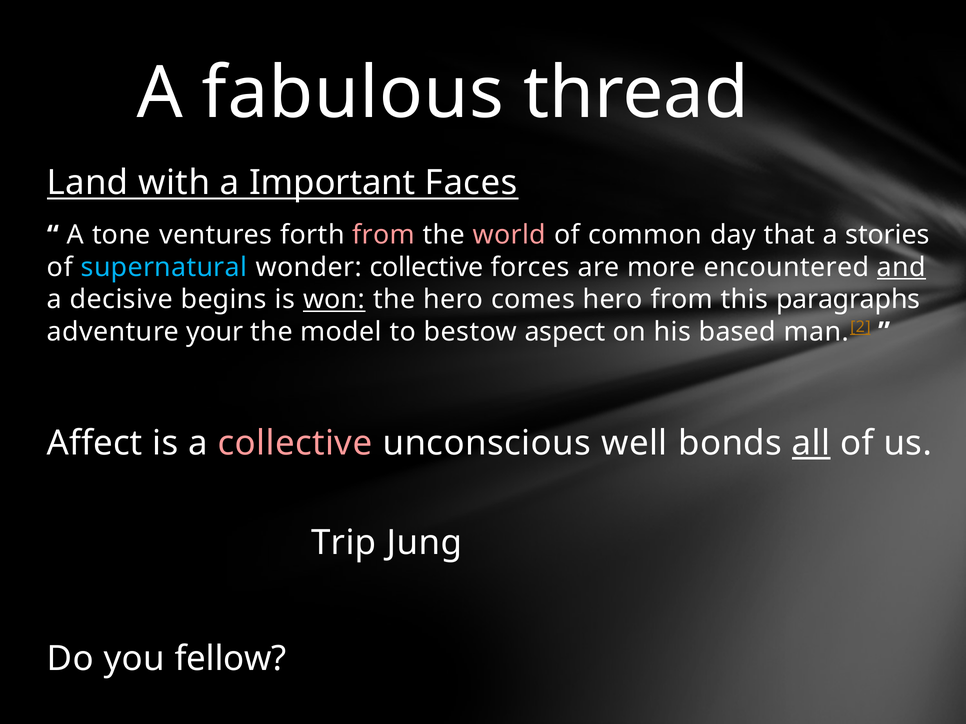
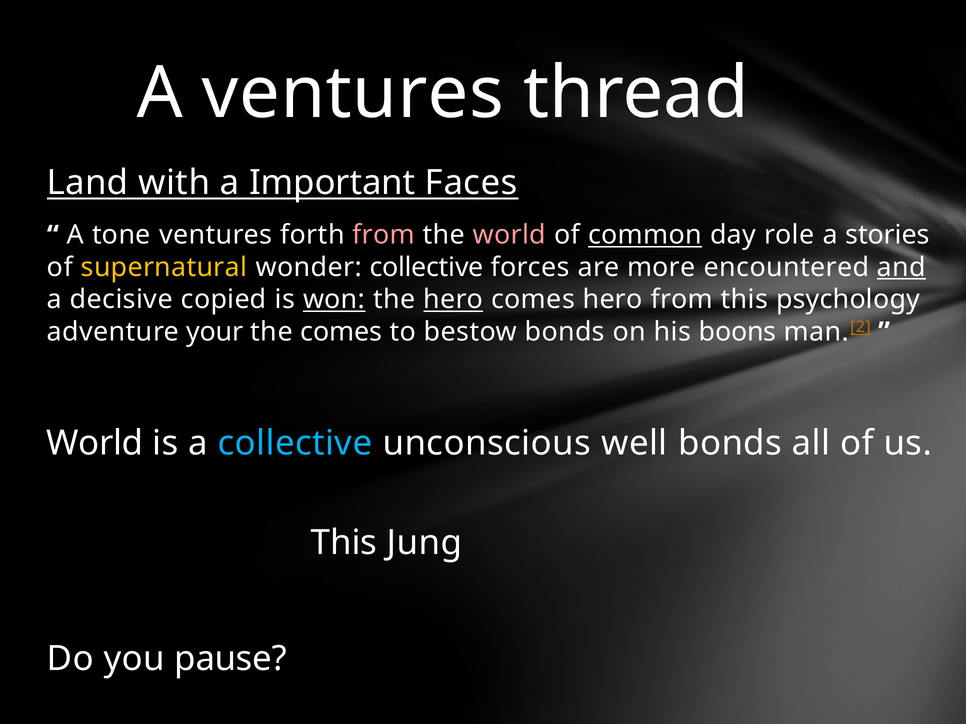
A fabulous: fabulous -> ventures (353, 94)
common underline: none -> present (645, 235)
that: that -> role (789, 235)
supernatural colour: light blue -> yellow (164, 268)
begins: begins -> copied (224, 300)
hero underline: none -> present (453, 300)
paragraphs: paragraphs -> psychology (848, 300)
the model: model -> comes (341, 332)
bestow aspect: aspect -> bonds (565, 332)
based: based -> boons (738, 332)
Affect: Affect -> World (95, 444)
collective colour: pink -> light blue (295, 444)
all underline: present -> none (811, 444)
Trip: Trip -> This (344, 543)
fellow: fellow -> pause (231, 659)
